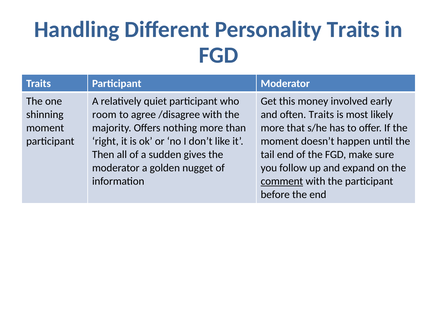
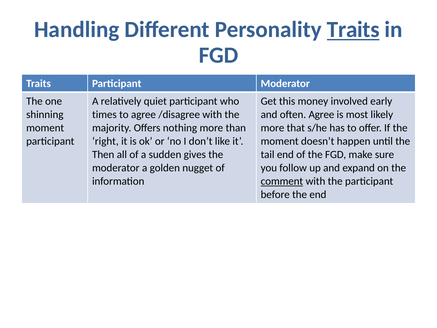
Traits underline: none -> present (353, 30)
room: room -> times (104, 114)
often Traits: Traits -> Agree (321, 114)
